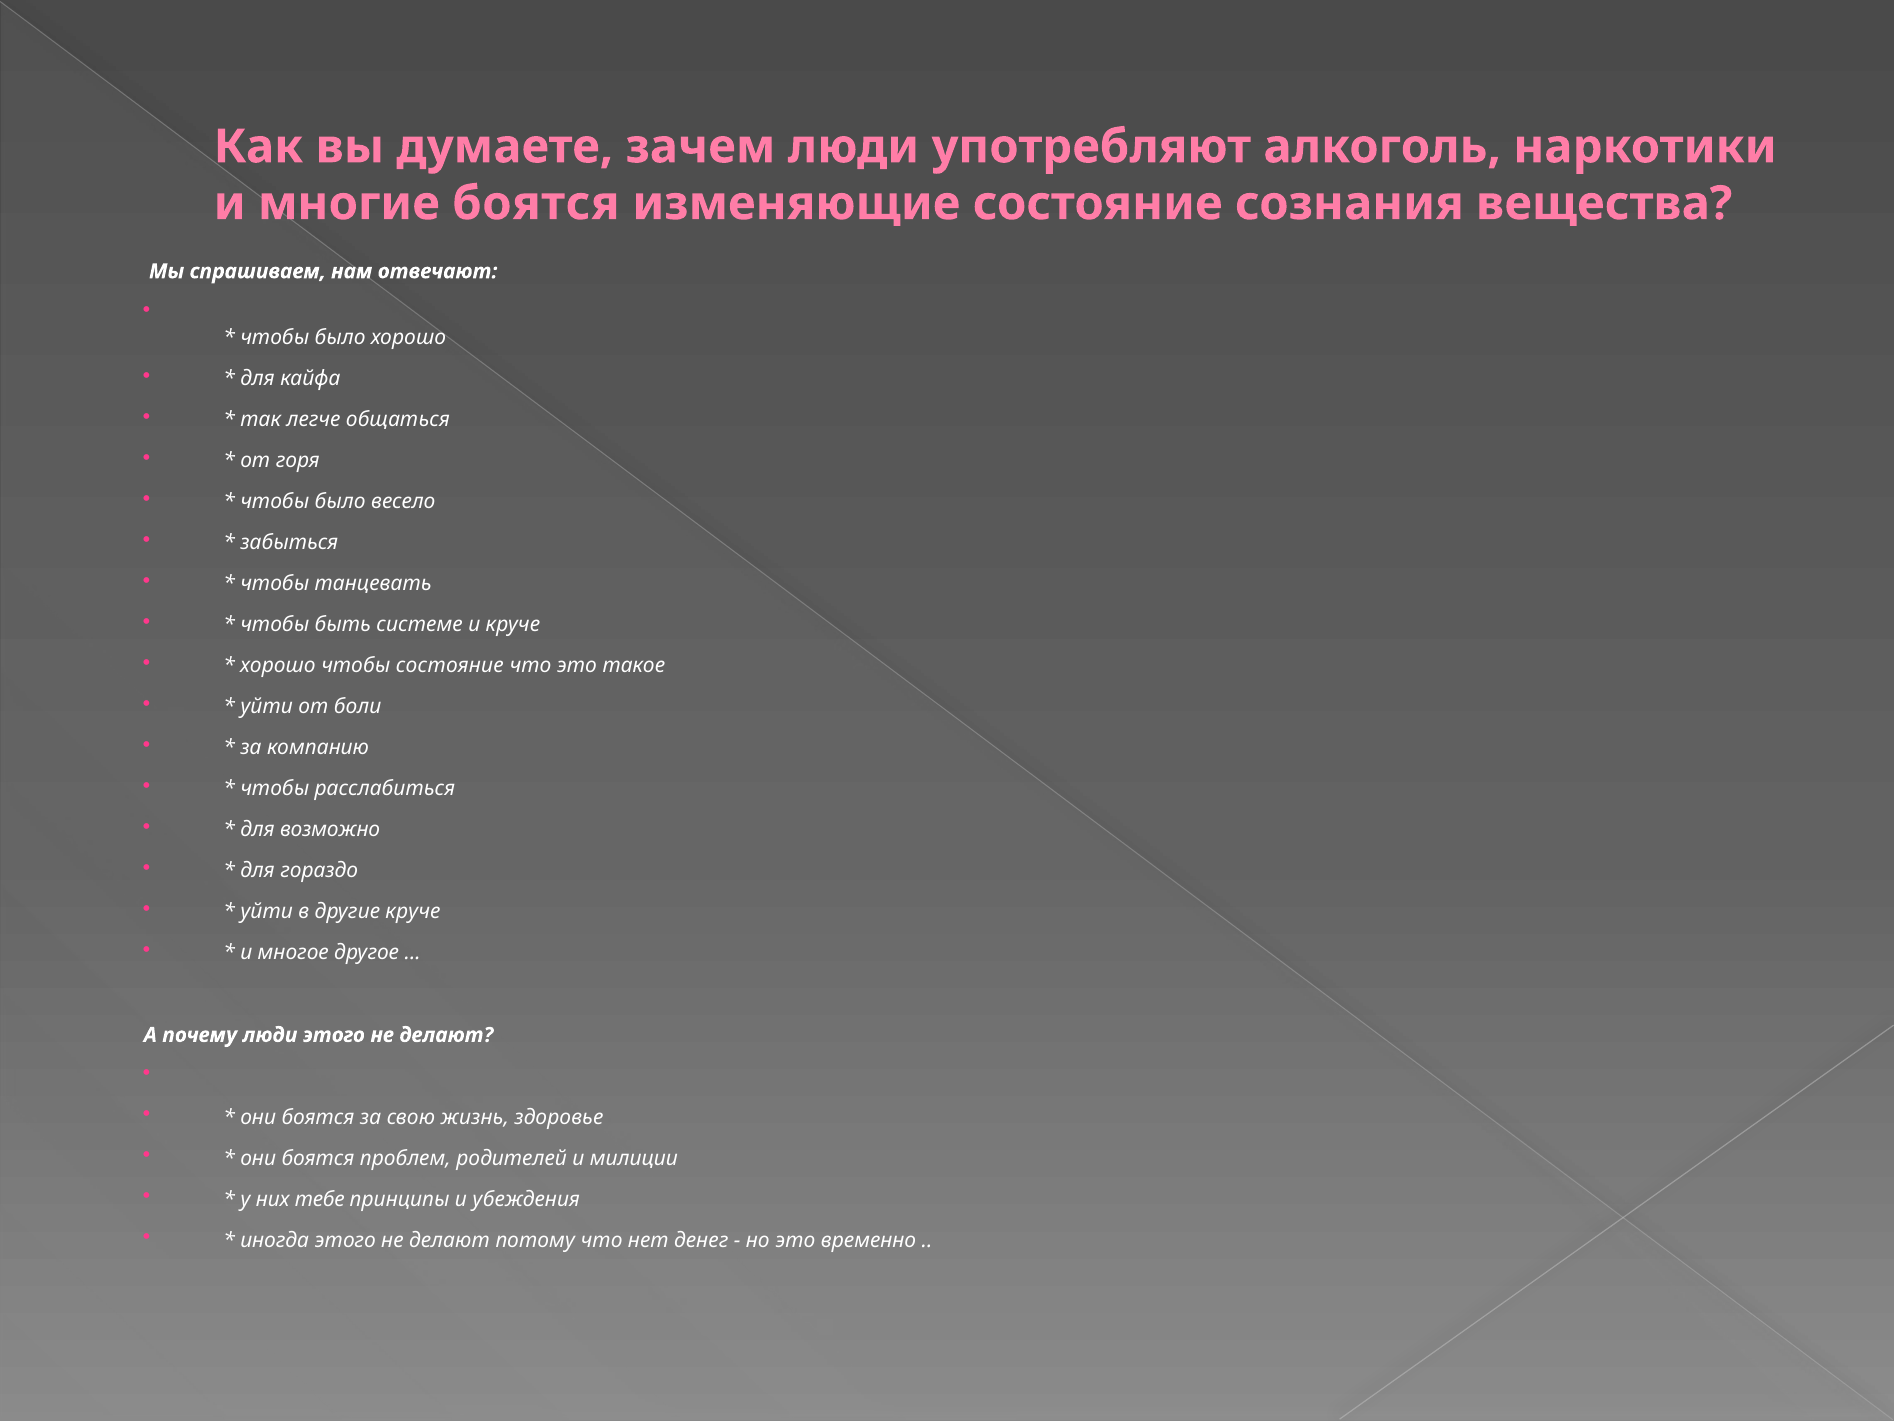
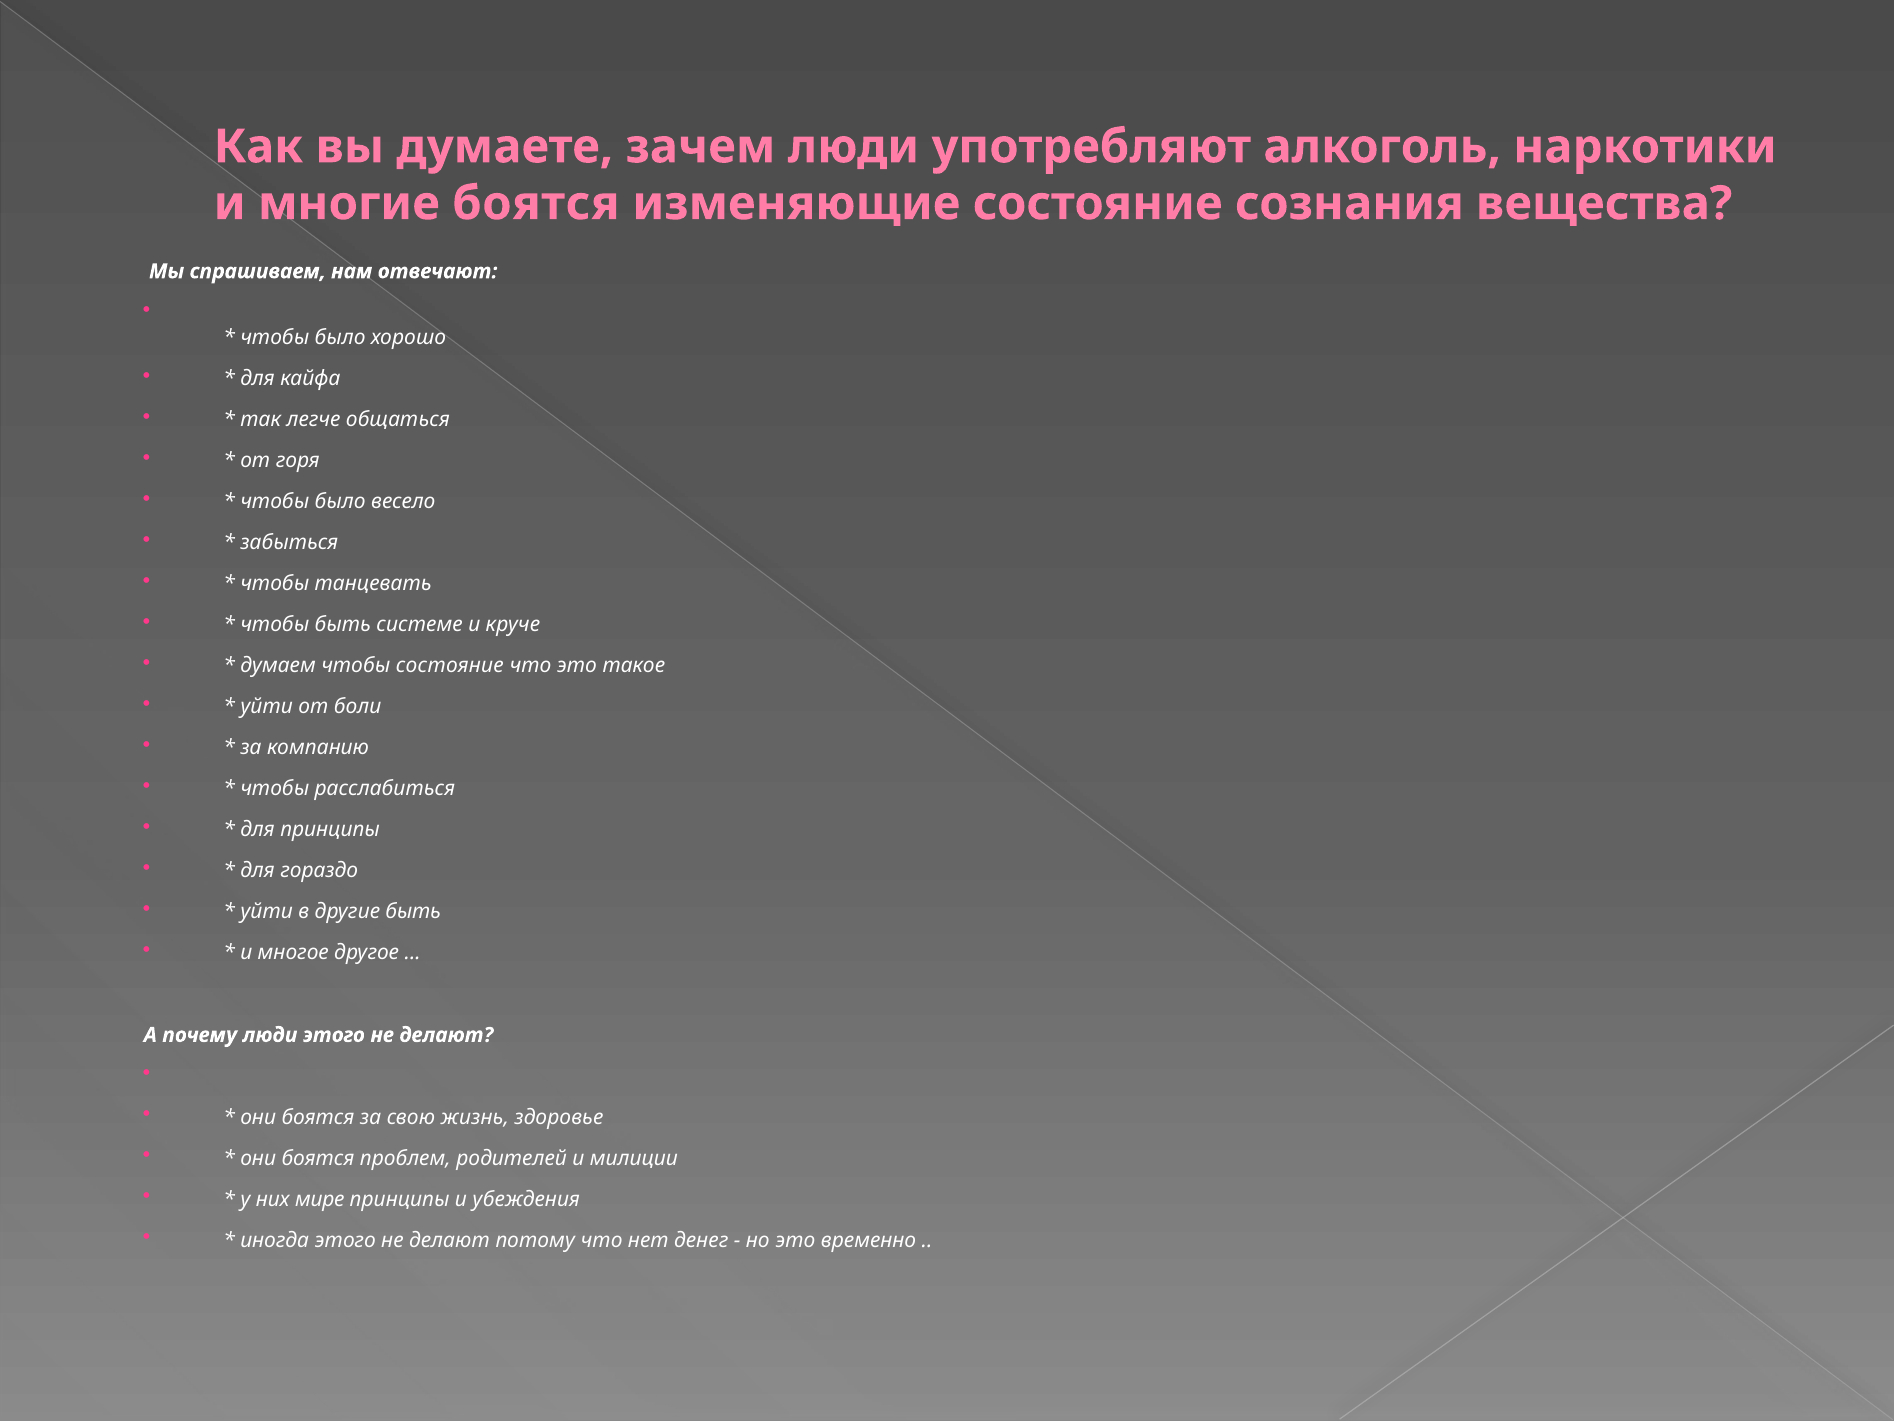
хорошо: хорошо -> думаем (278, 666)
для возможно: возможно -> принципы (330, 830)
другие круче: круче -> быть (413, 912)
тебе: тебе -> мире (320, 1199)
